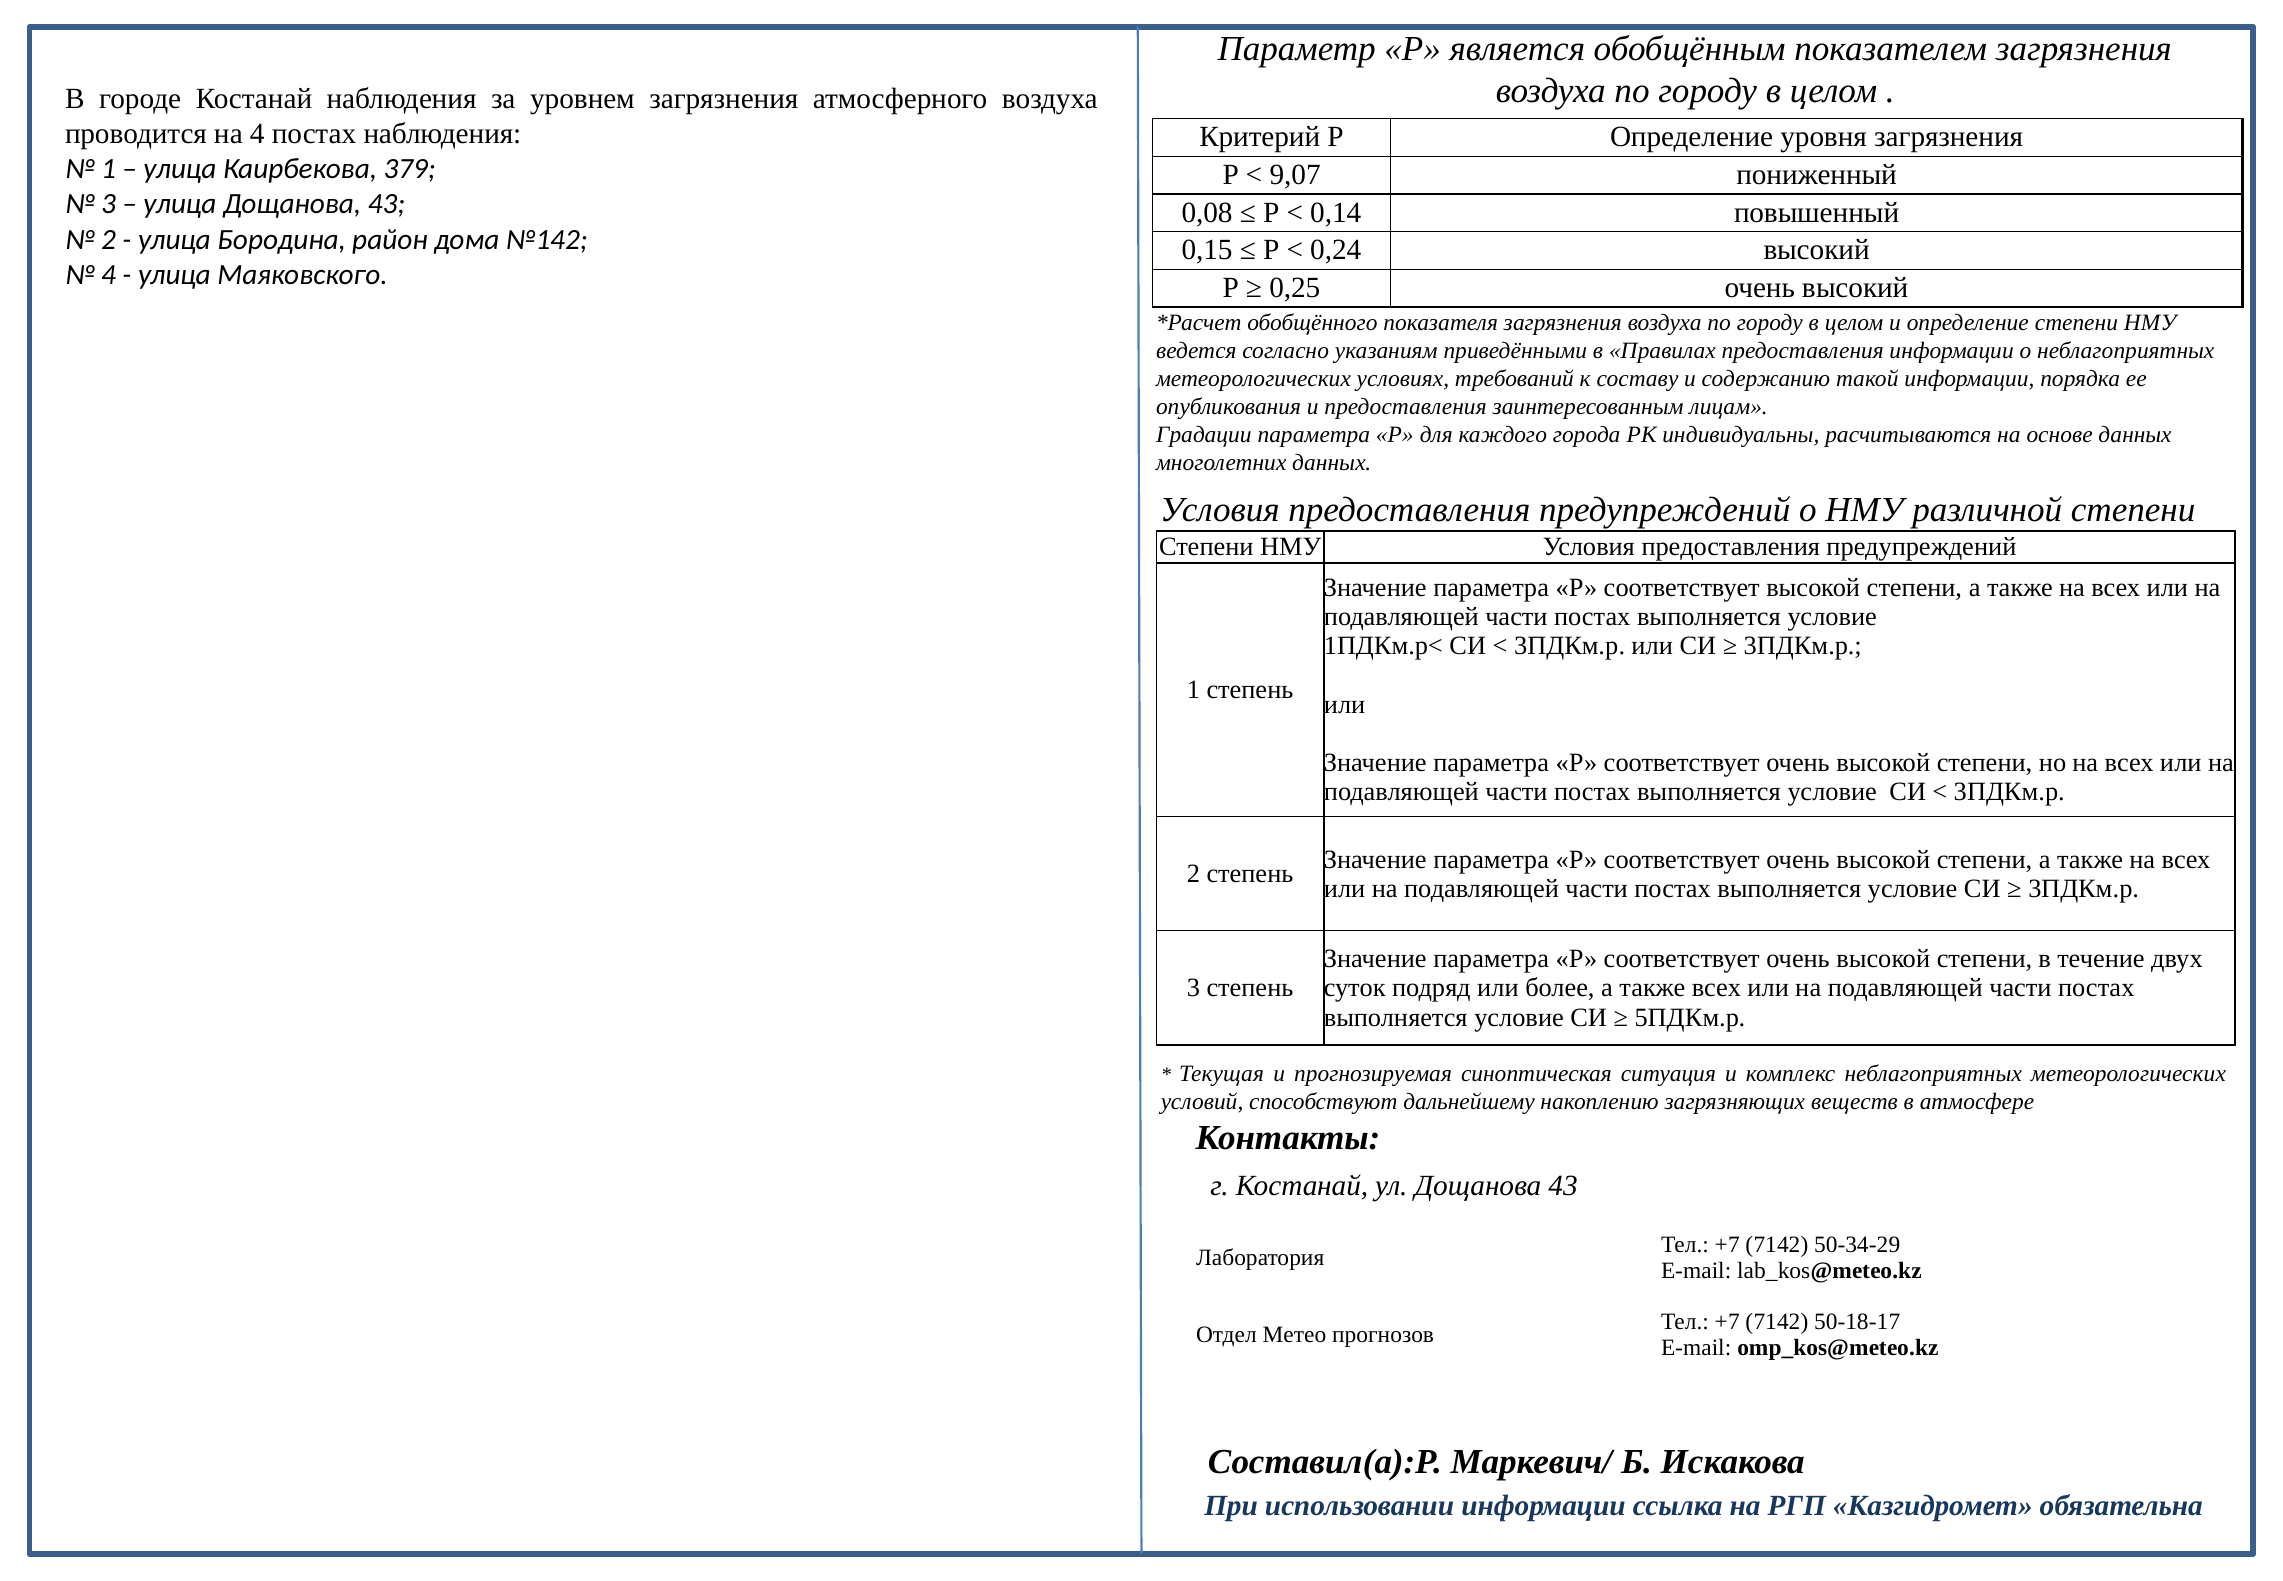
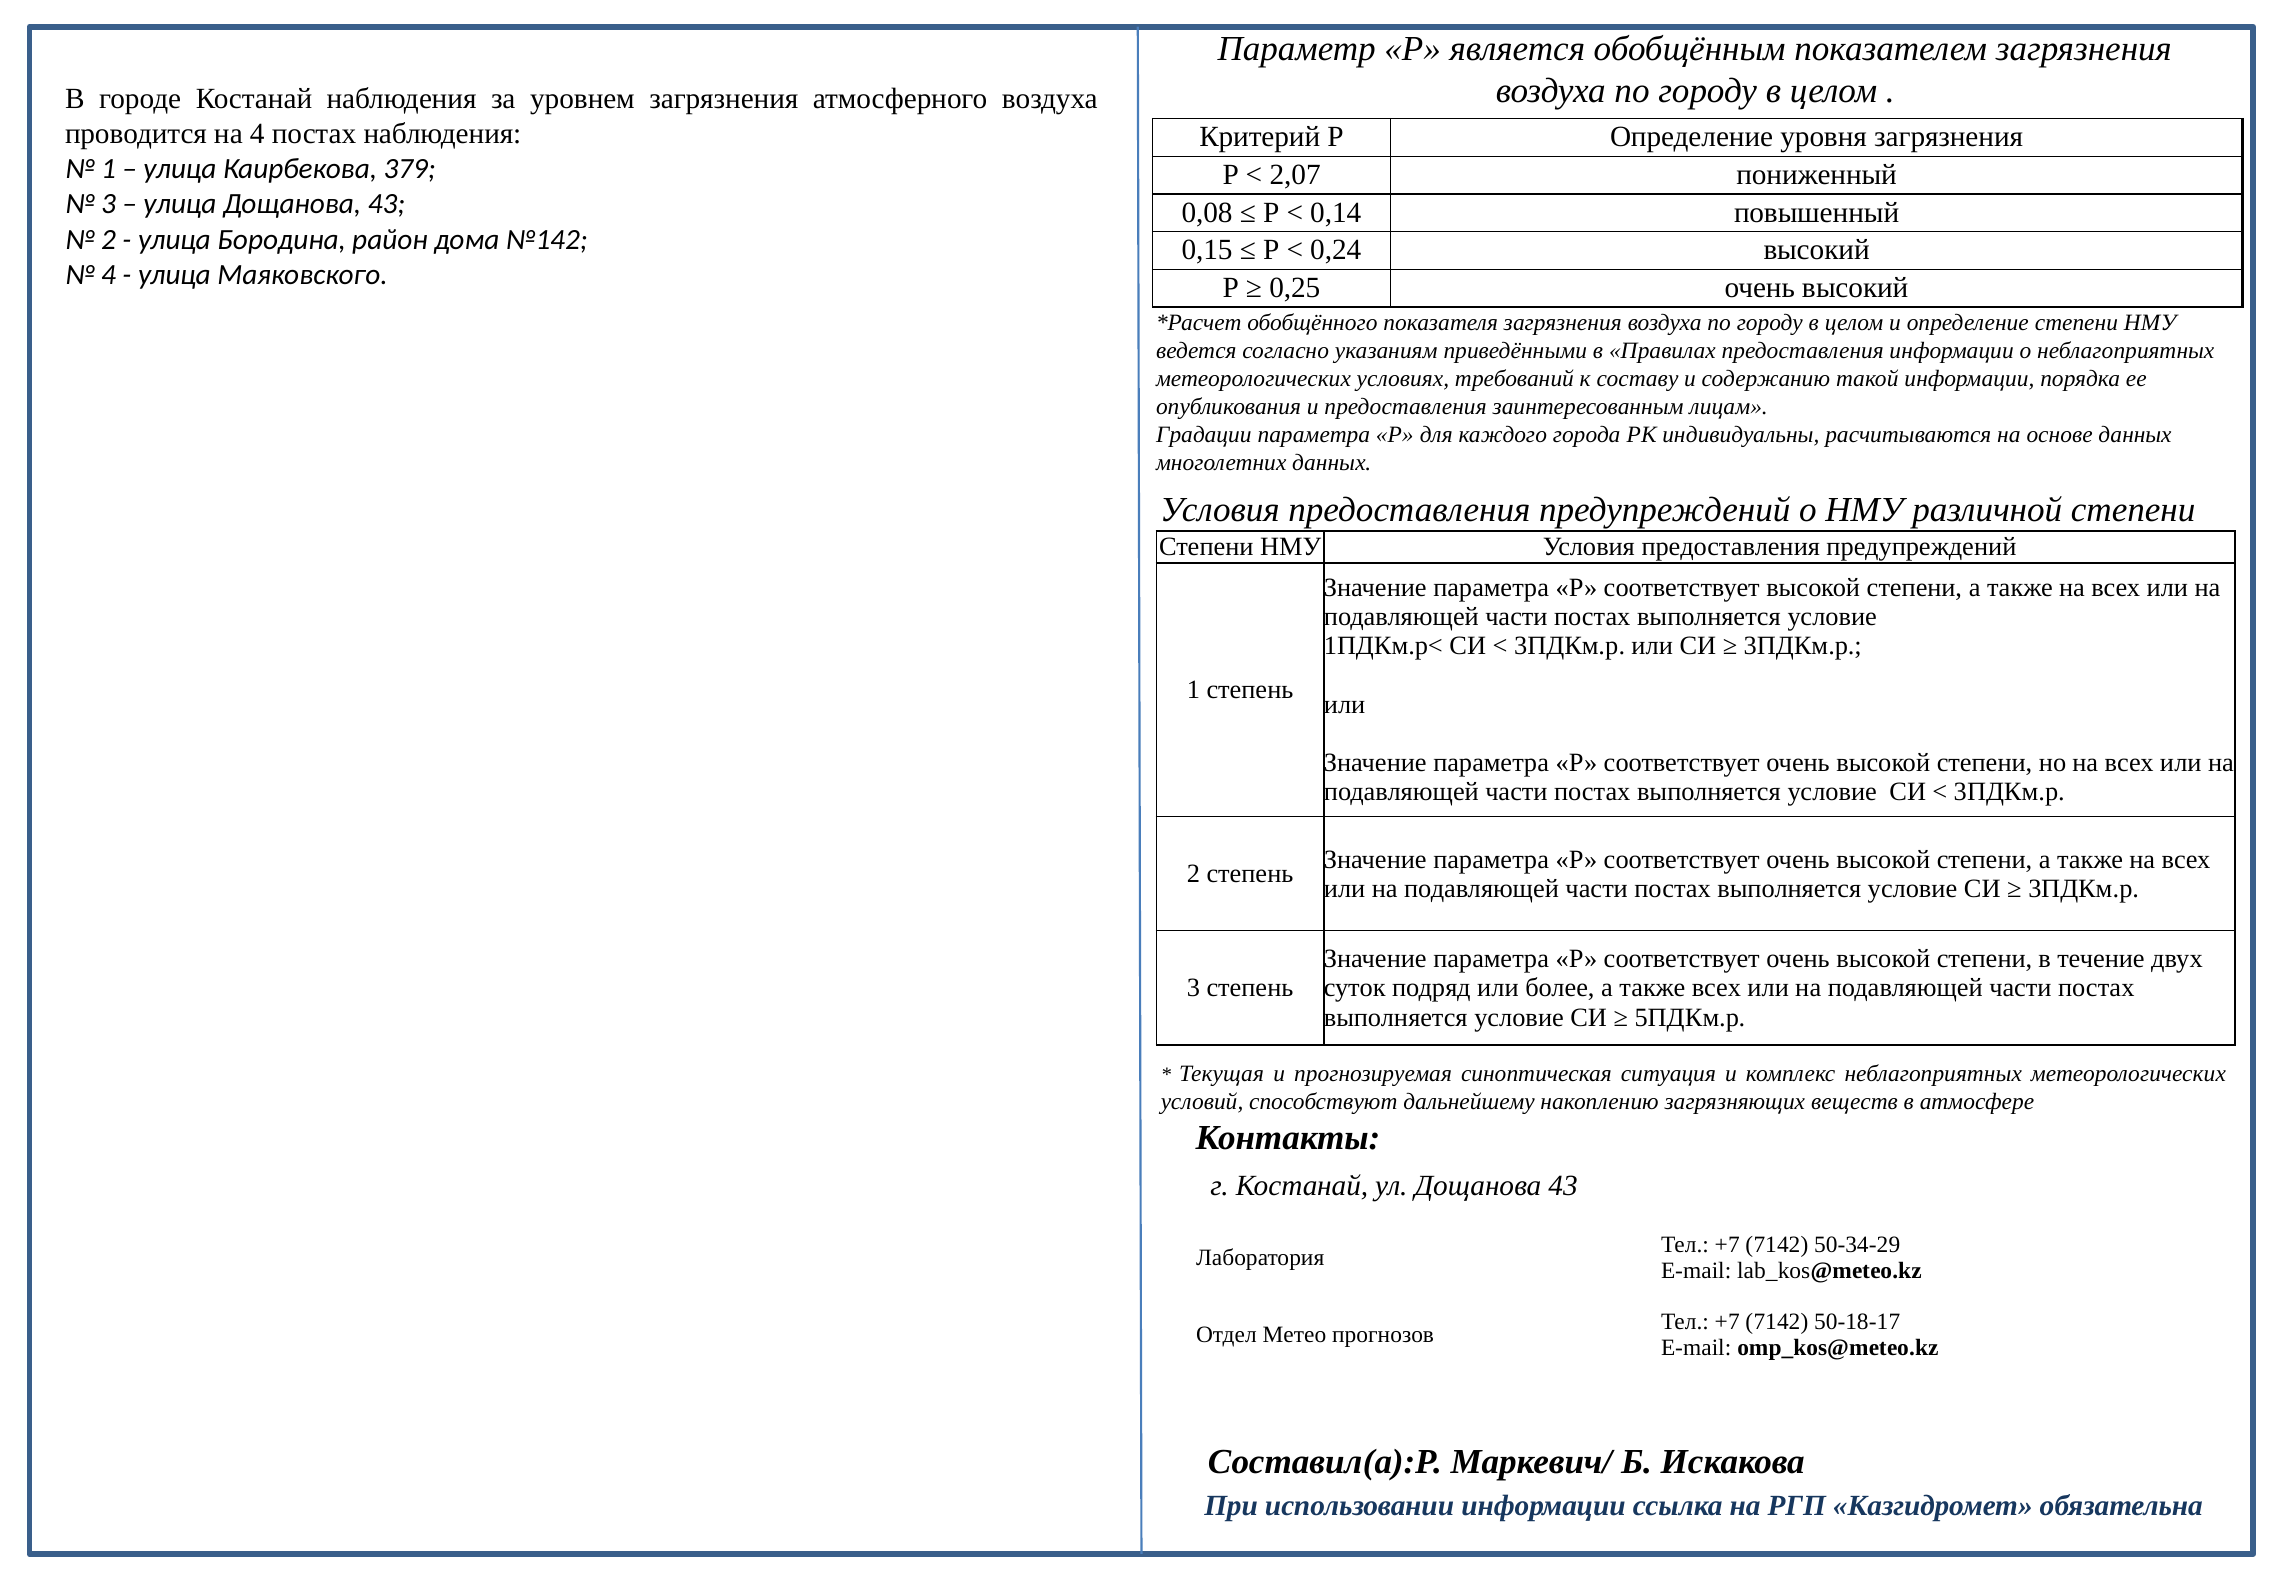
9,07: 9,07 -> 2,07 (1295, 175)
